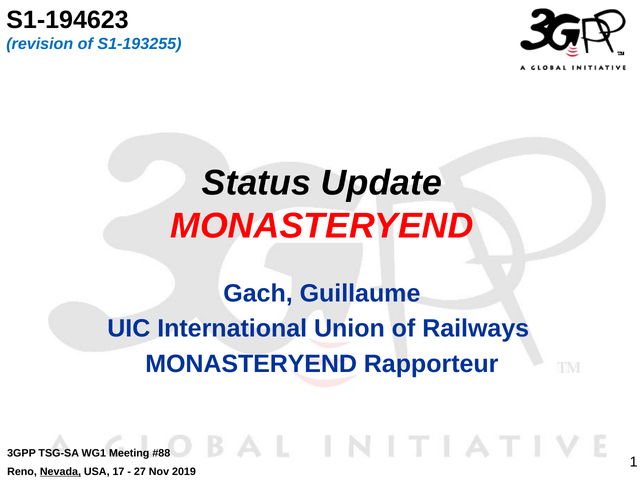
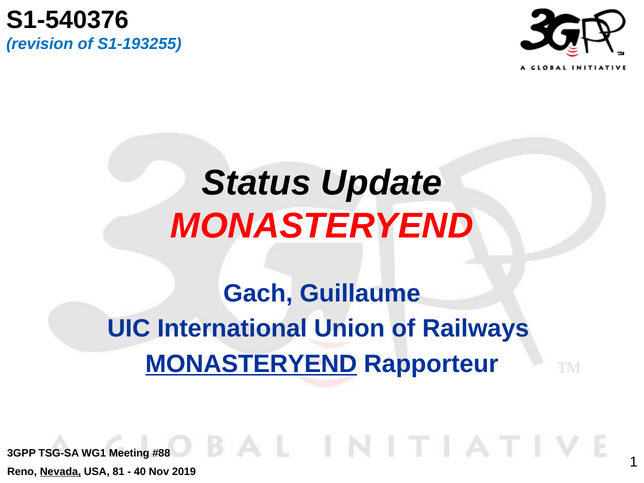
S1-194623: S1-194623 -> S1-540376 (67, 20)
MONASTERYEND underline: none -> present (251, 364)
17: 17 -> 81 (118, 472)
27: 27 -> 40 (140, 472)
